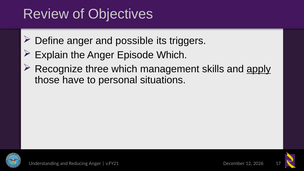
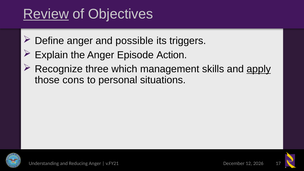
Review underline: none -> present (46, 14)
Episode Which: Which -> Action (172, 55)
have: have -> cons (73, 80)
